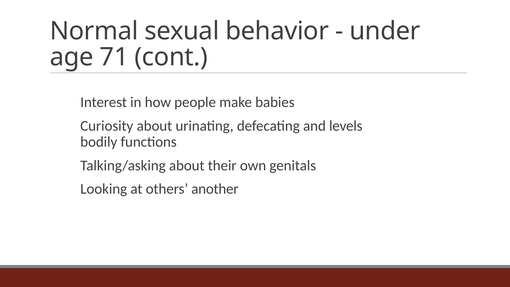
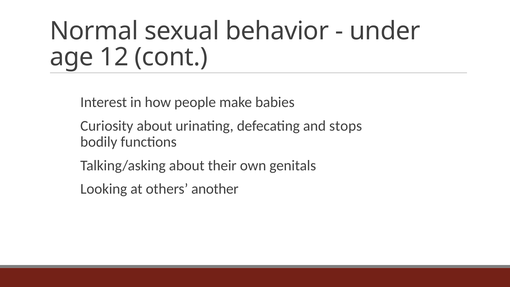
71: 71 -> 12 (114, 57)
levels: levels -> stops (346, 126)
